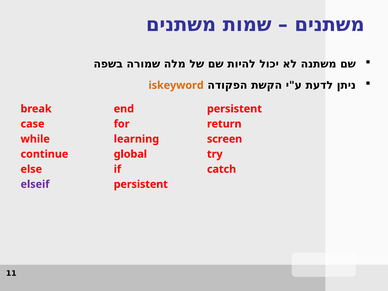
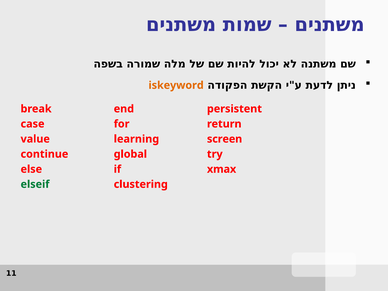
while: while -> value (35, 139)
catch: catch -> xmax (222, 169)
elseif colour: purple -> green (35, 184)
persistent: persistent -> clustering (141, 184)
